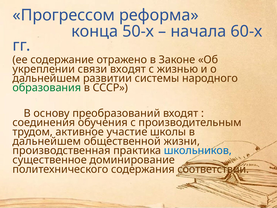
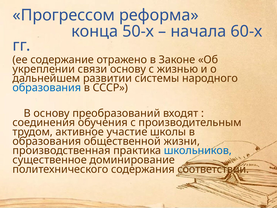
связи входят: входят -> основу (128, 69)
образования colour: green -> blue (47, 88)
дальнейшем: дальнейшем -> образования (47, 141)
